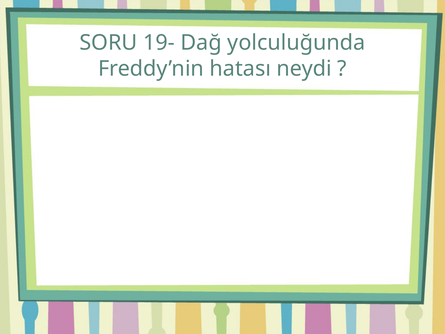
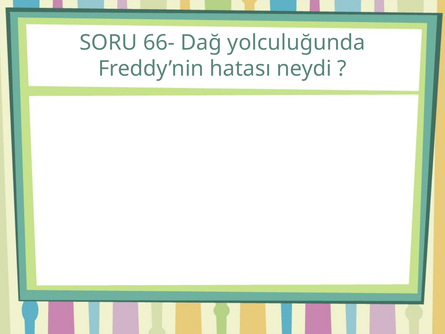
19-: 19- -> 66- (159, 43)
